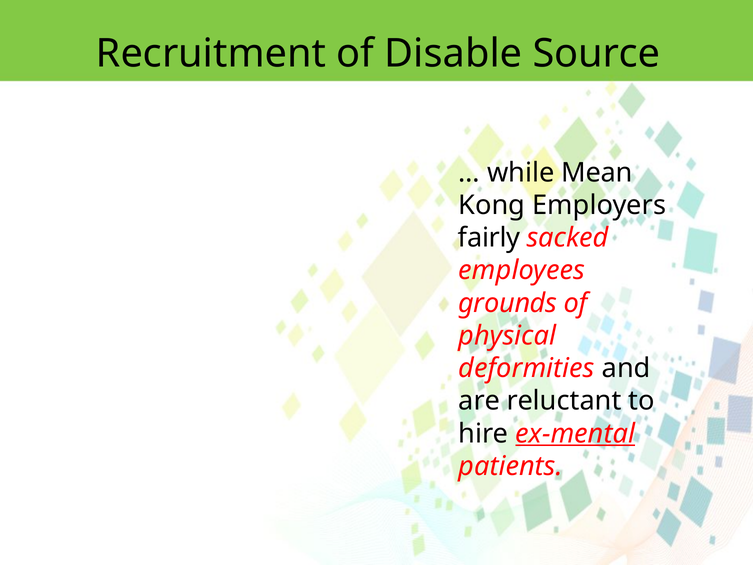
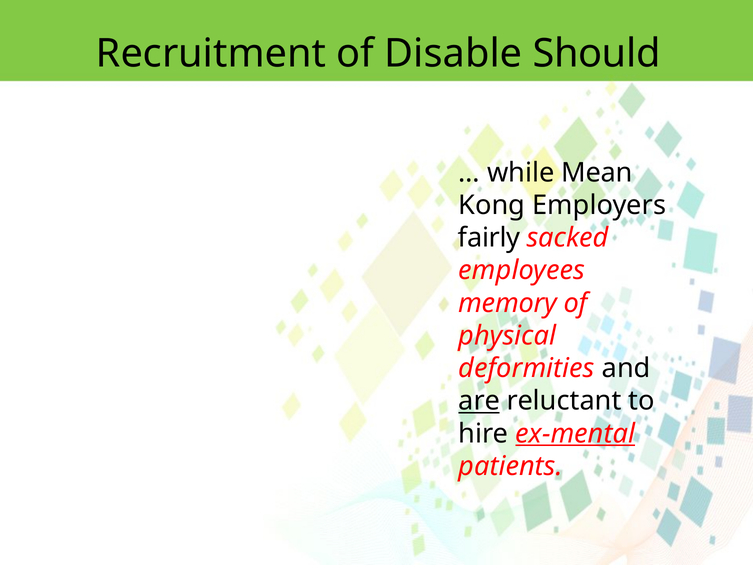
Source: Source -> Should (597, 54)
grounds: grounds -> memory (508, 303)
are underline: none -> present (479, 401)
